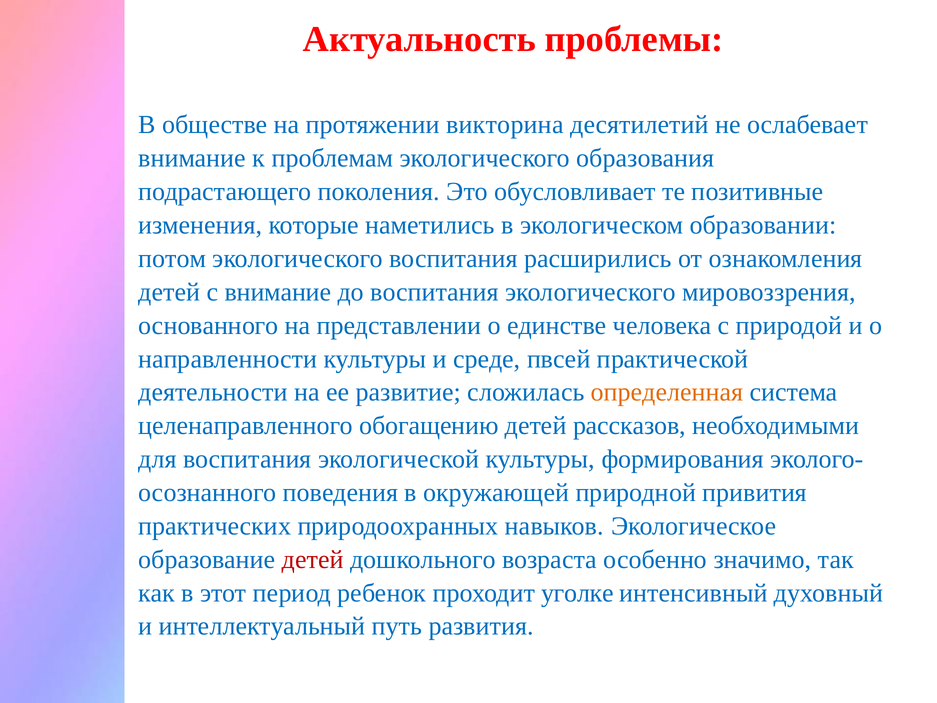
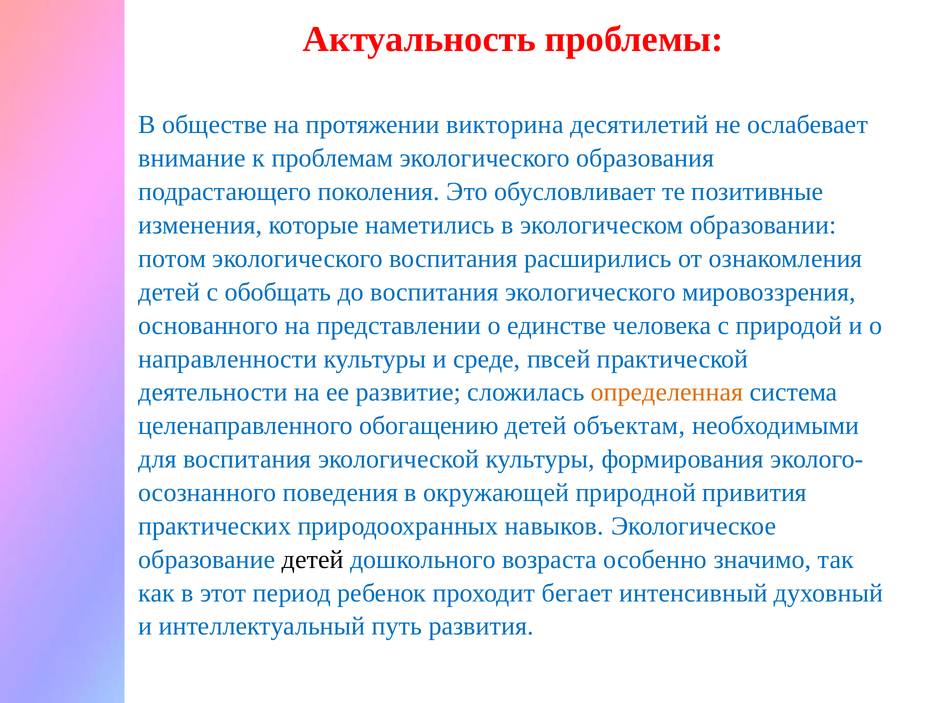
с внимание: внимание -> обобщать (278, 292)
рассказов: рассказов -> объектам (629, 426)
детей colour: red -> black (313, 559)
уголке: уголке -> бегает (577, 593)
